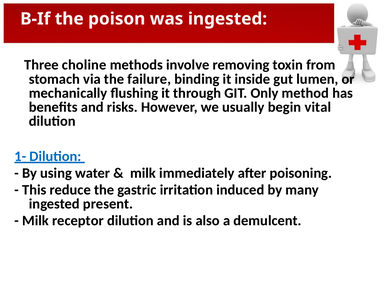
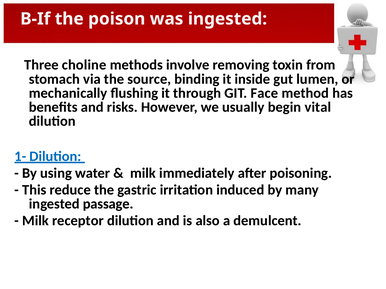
failure: failure -> source (149, 79)
Only: Only -> Face (264, 93)
present: present -> passage (108, 204)
